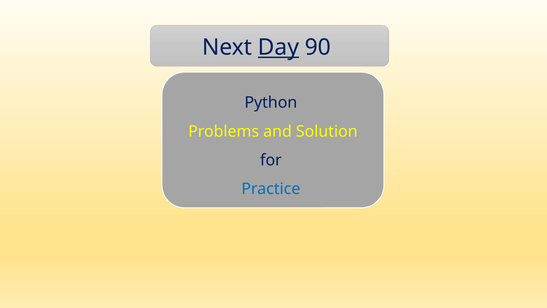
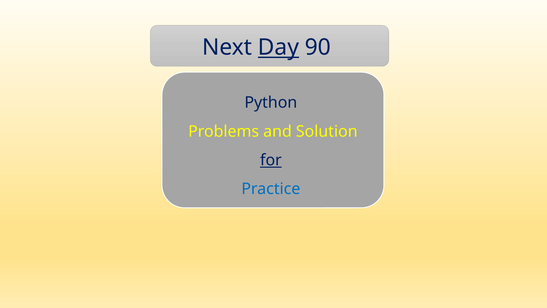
for underline: none -> present (271, 160)
